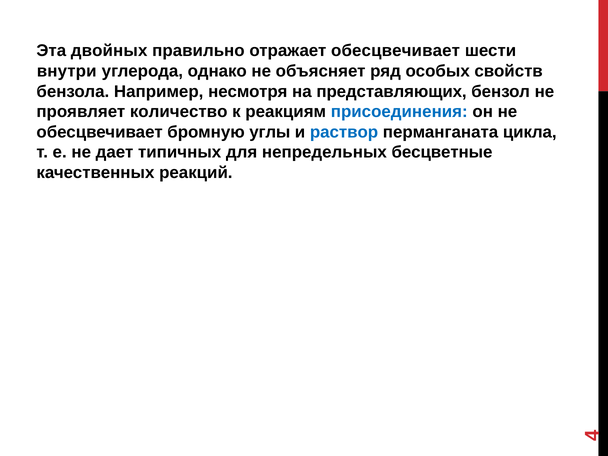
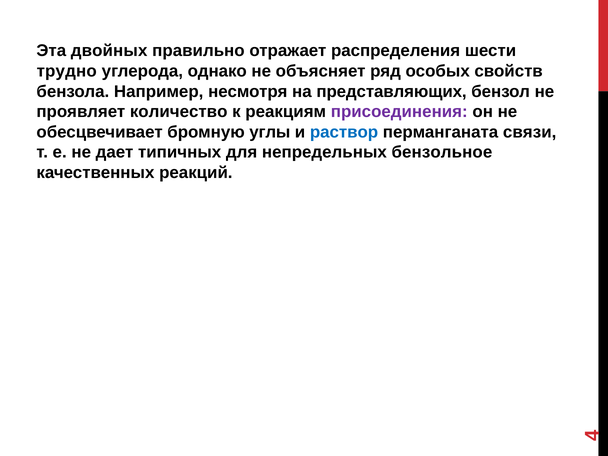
отражает обесцвечивает: обесцвечивает -> распределения (396, 51)
внутри: внутри -> трудно (67, 71)
присоединения colour: blue -> purple (399, 112)
цикла: цикла -> связи (530, 132)
бесцветные: бесцветные -> бензольное (442, 152)
